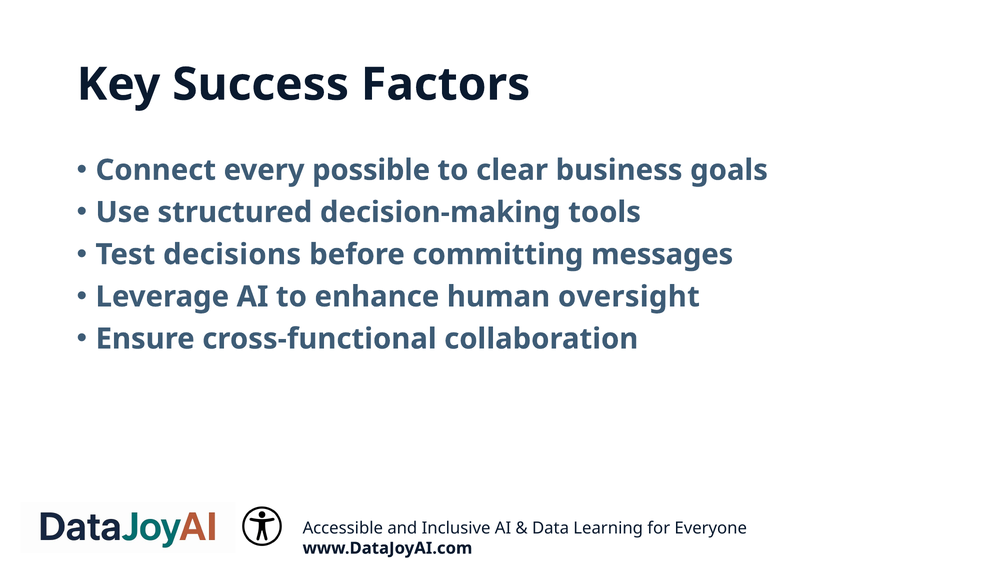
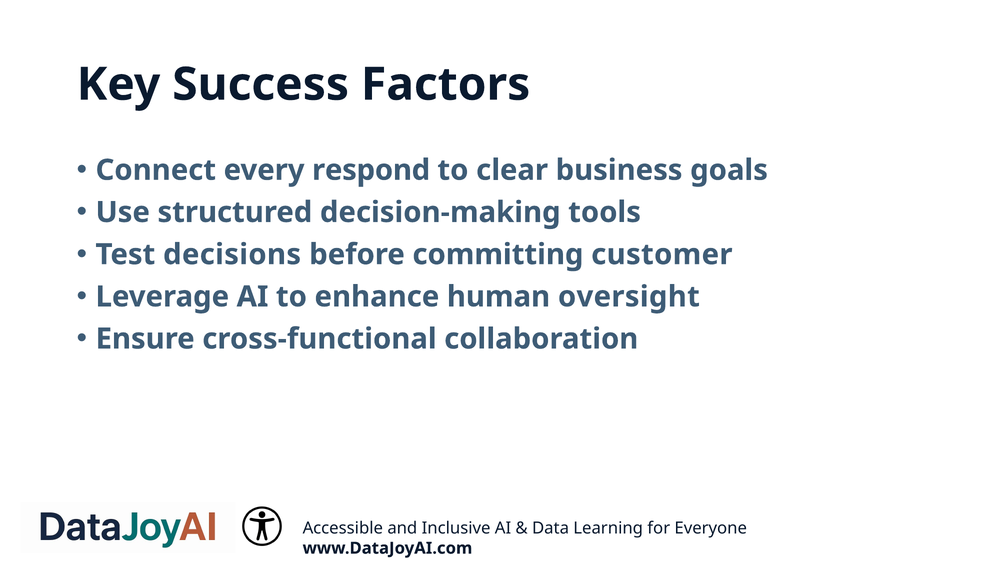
possible: possible -> respond (371, 170)
messages: messages -> customer (662, 254)
